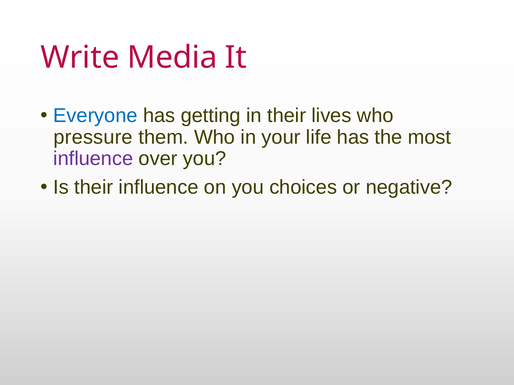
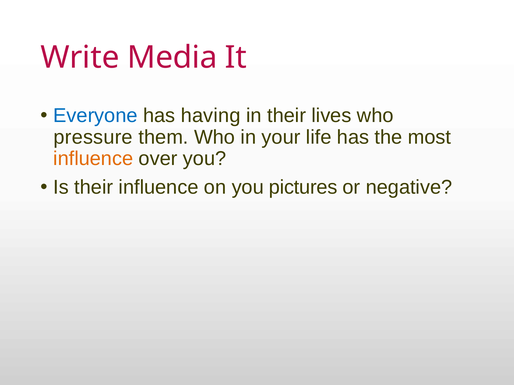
getting: getting -> having (211, 116)
influence colour: purple -> orange (93, 159)
choices: choices -> pictures (303, 188)
